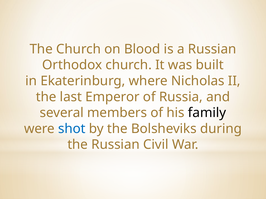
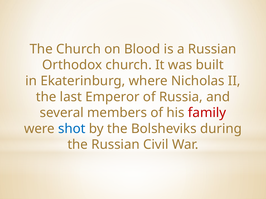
family colour: black -> red (207, 113)
